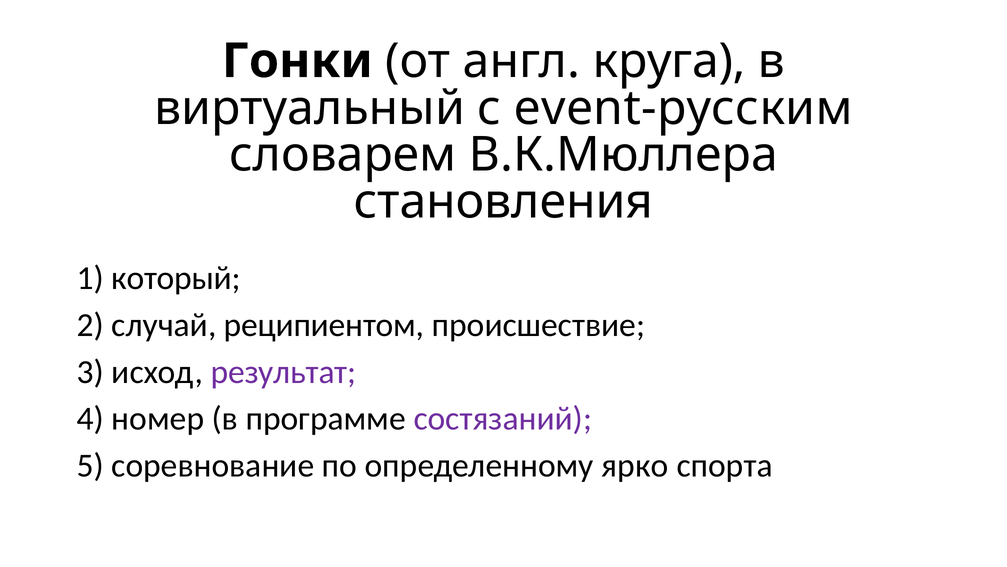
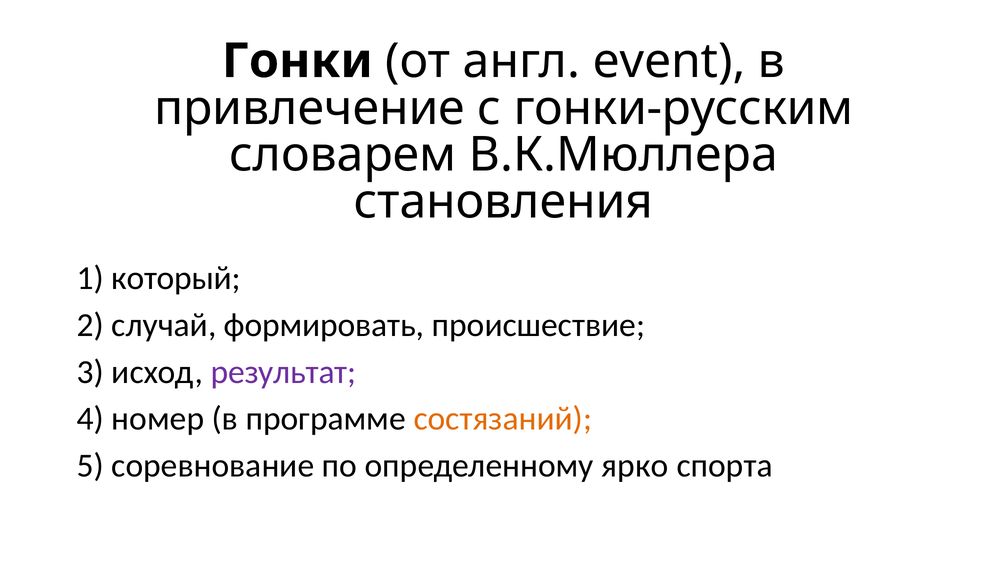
круга: круга -> event (669, 61)
виртуальный: виртуальный -> привлечение (310, 108)
event-русским: event-русским -> гонки-русским (684, 108)
реципиентом: реципиентом -> формировать (324, 325)
состязаний colour: purple -> orange (503, 418)
